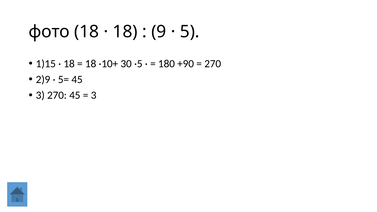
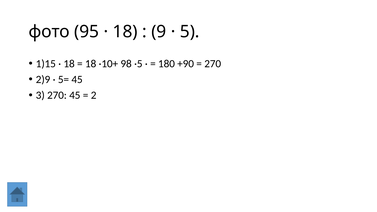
фото 18: 18 -> 95 (87, 32)
30: 30 -> 98 (126, 64)
3: 3 -> 2 (94, 95)
